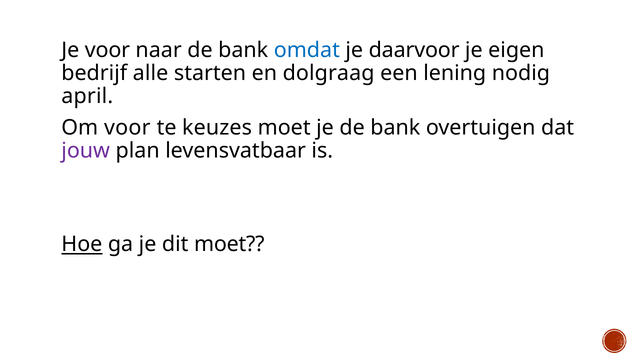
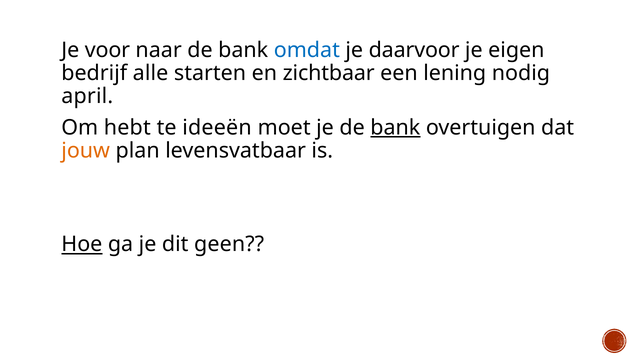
dolgraag: dolgraag -> zichtbaar (329, 73)
Om voor: voor -> hebt (127, 128)
keuzes: keuzes -> ideeën (217, 128)
bank underline: none -> present (395, 128)
jouw colour: purple -> orange (86, 151)
dit moet: moet -> geen (229, 245)
